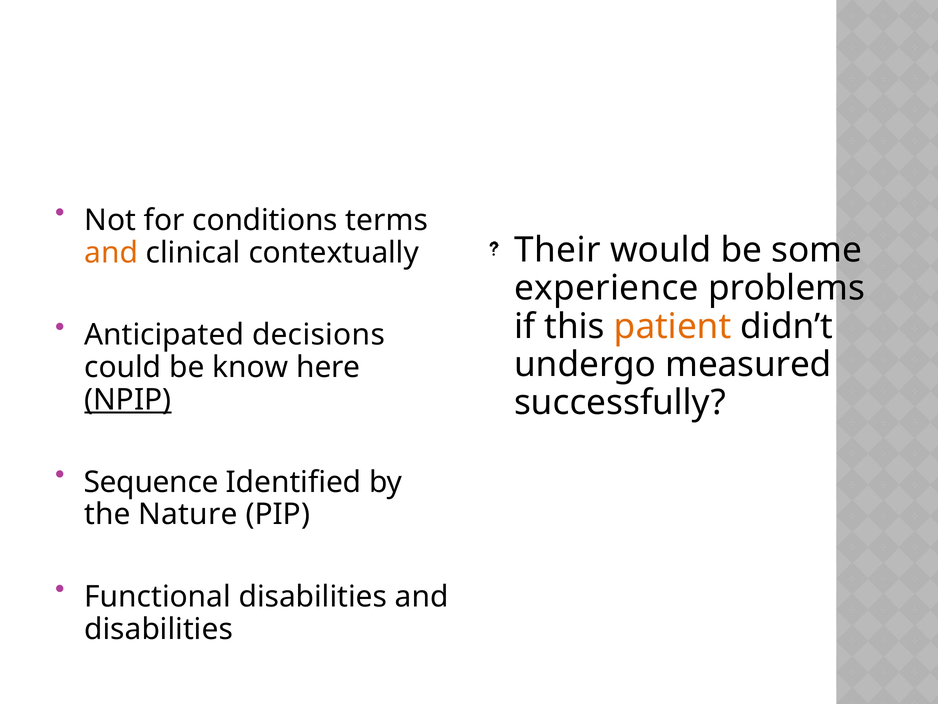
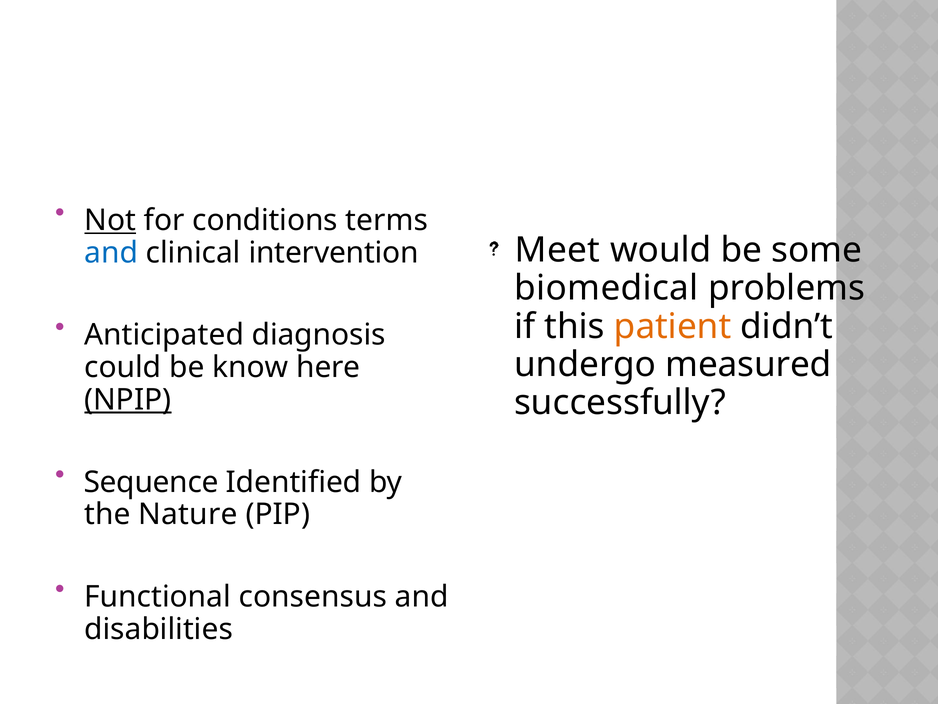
Not underline: none -> present (110, 220)
Their: Their -> Meet (557, 250)
and colour: orange -> blue (111, 252)
contextually: contextually -> intervention (334, 252)
experience: experience -> biomedical (606, 288)
decisions: decisions -> diagnosis (319, 335)
Functional disabilities: disabilities -> consensus (313, 596)
